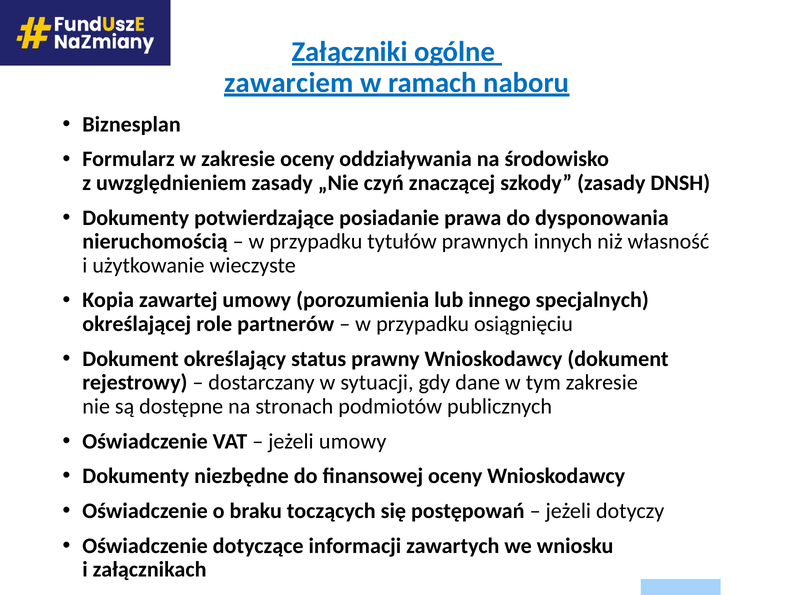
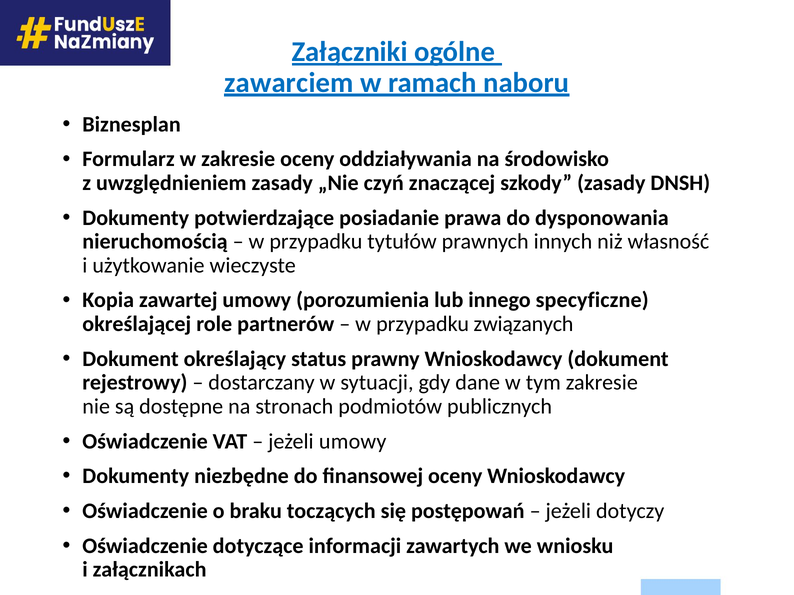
specjalnych: specjalnych -> specyficzne (592, 300)
osiągnięciu: osiągnięciu -> związanych (524, 324)
